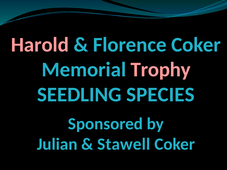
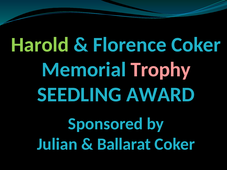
Harold colour: pink -> light green (40, 45)
SPECIES: SPECIES -> AWARD (160, 95)
Stawell: Stawell -> Ballarat (124, 144)
